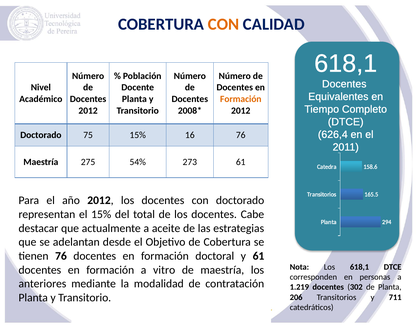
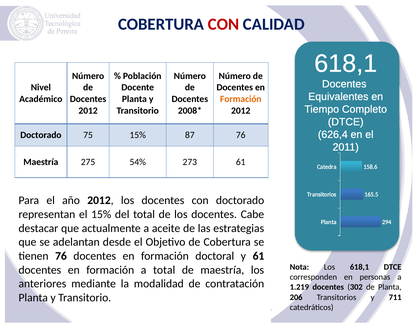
CON colour: orange -> red (224, 24)
16: 16 -> 87 (190, 135)
a vitro: vitro -> total (164, 270)
